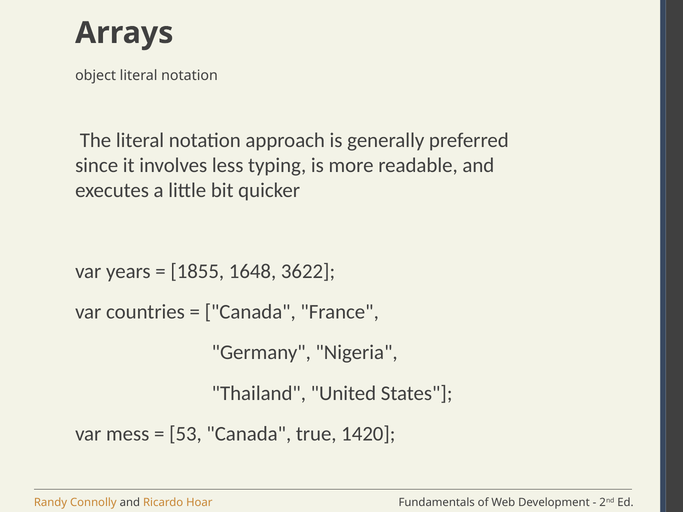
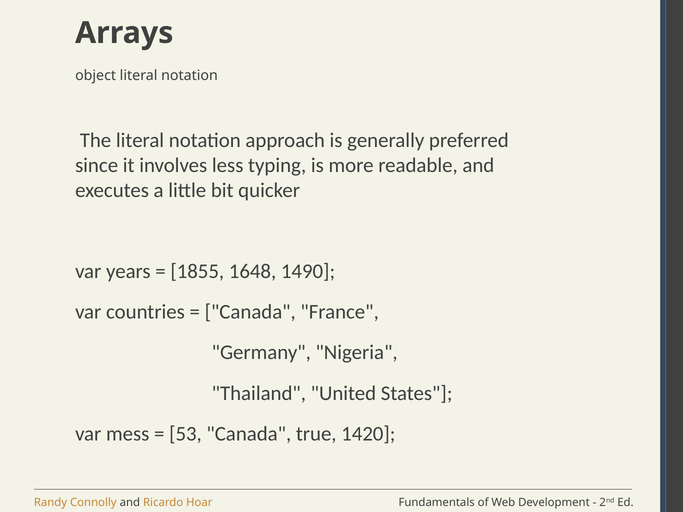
3622: 3622 -> 1490 (308, 272)
